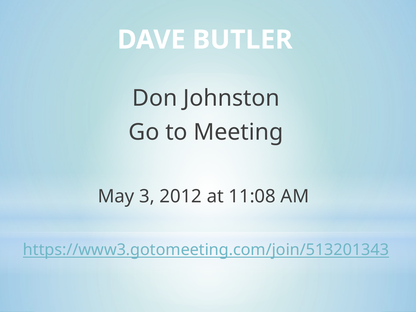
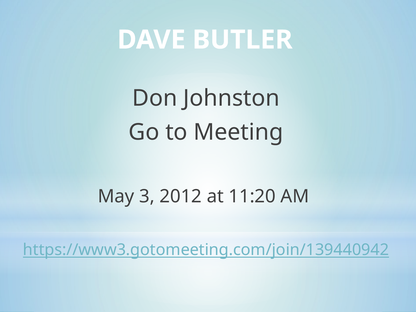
11:08: 11:08 -> 11:20 (252, 197)
https://www3.gotomeeting.com/join/513201343: https://www3.gotomeeting.com/join/513201343 -> https://www3.gotomeeting.com/join/139440942 (206, 250)
